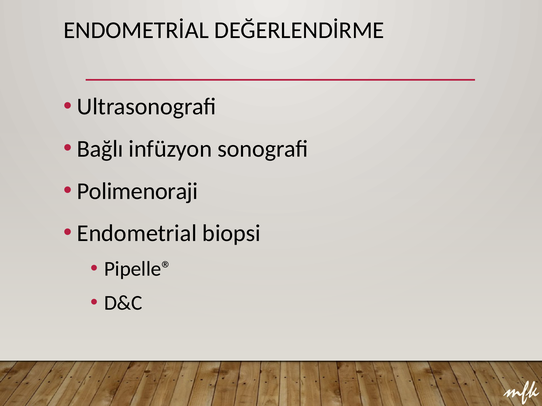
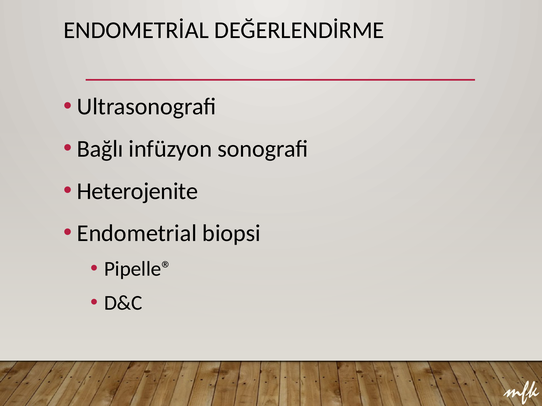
Polimenoraji: Polimenoraji -> Heterojenite (137, 191)
